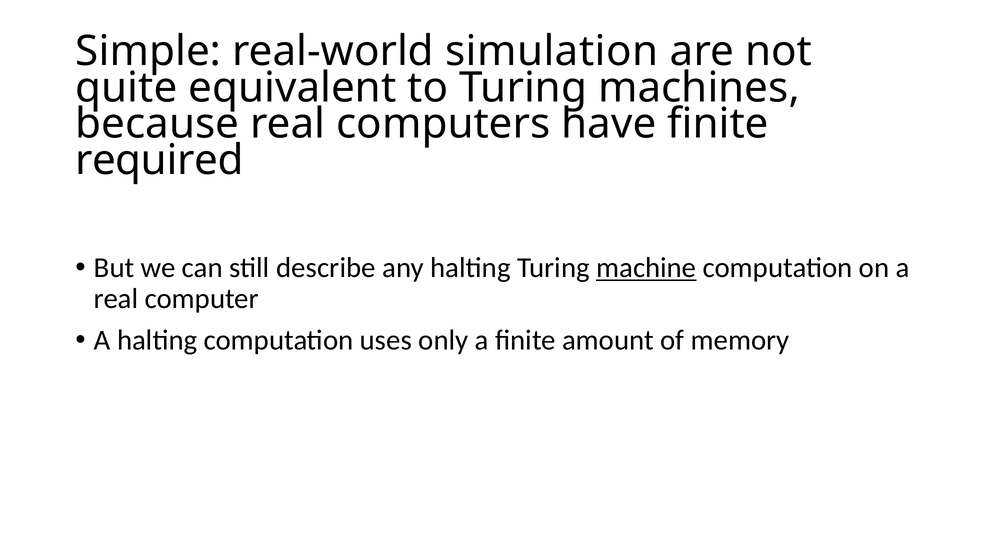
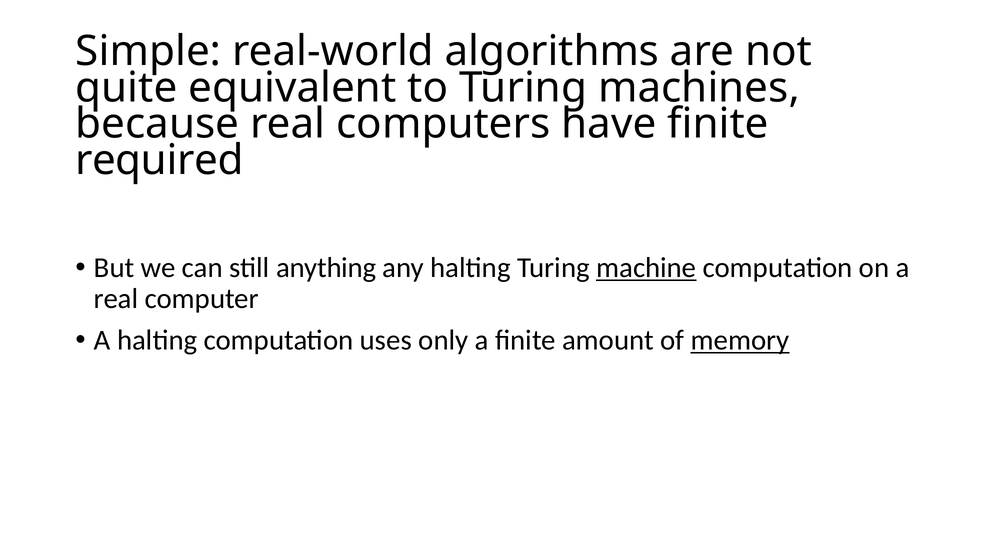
simulation: simulation -> algorithms (552, 51)
describe: describe -> anything (326, 268)
memory underline: none -> present (740, 341)
